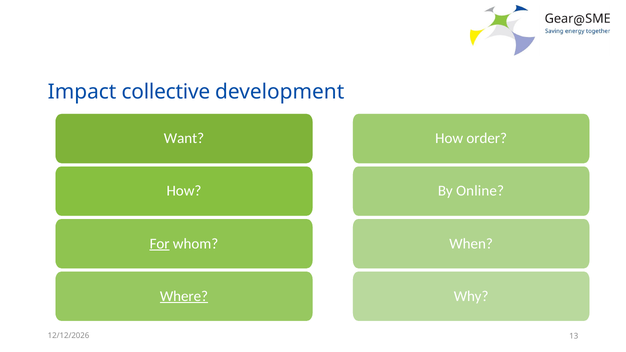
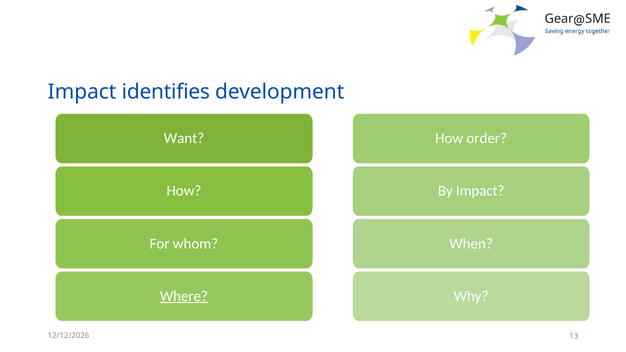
collective: collective -> identifies (166, 92)
By Online: Online -> Impact (480, 191)
For underline: present -> none (160, 244)
